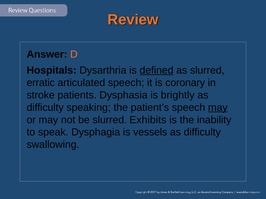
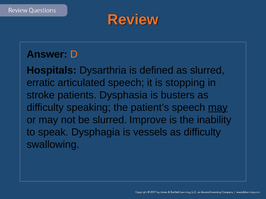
defined underline: present -> none (157, 70)
coronary: coronary -> stopping (185, 83)
brightly: brightly -> busters (178, 95)
Exhibits: Exhibits -> Improve (148, 120)
